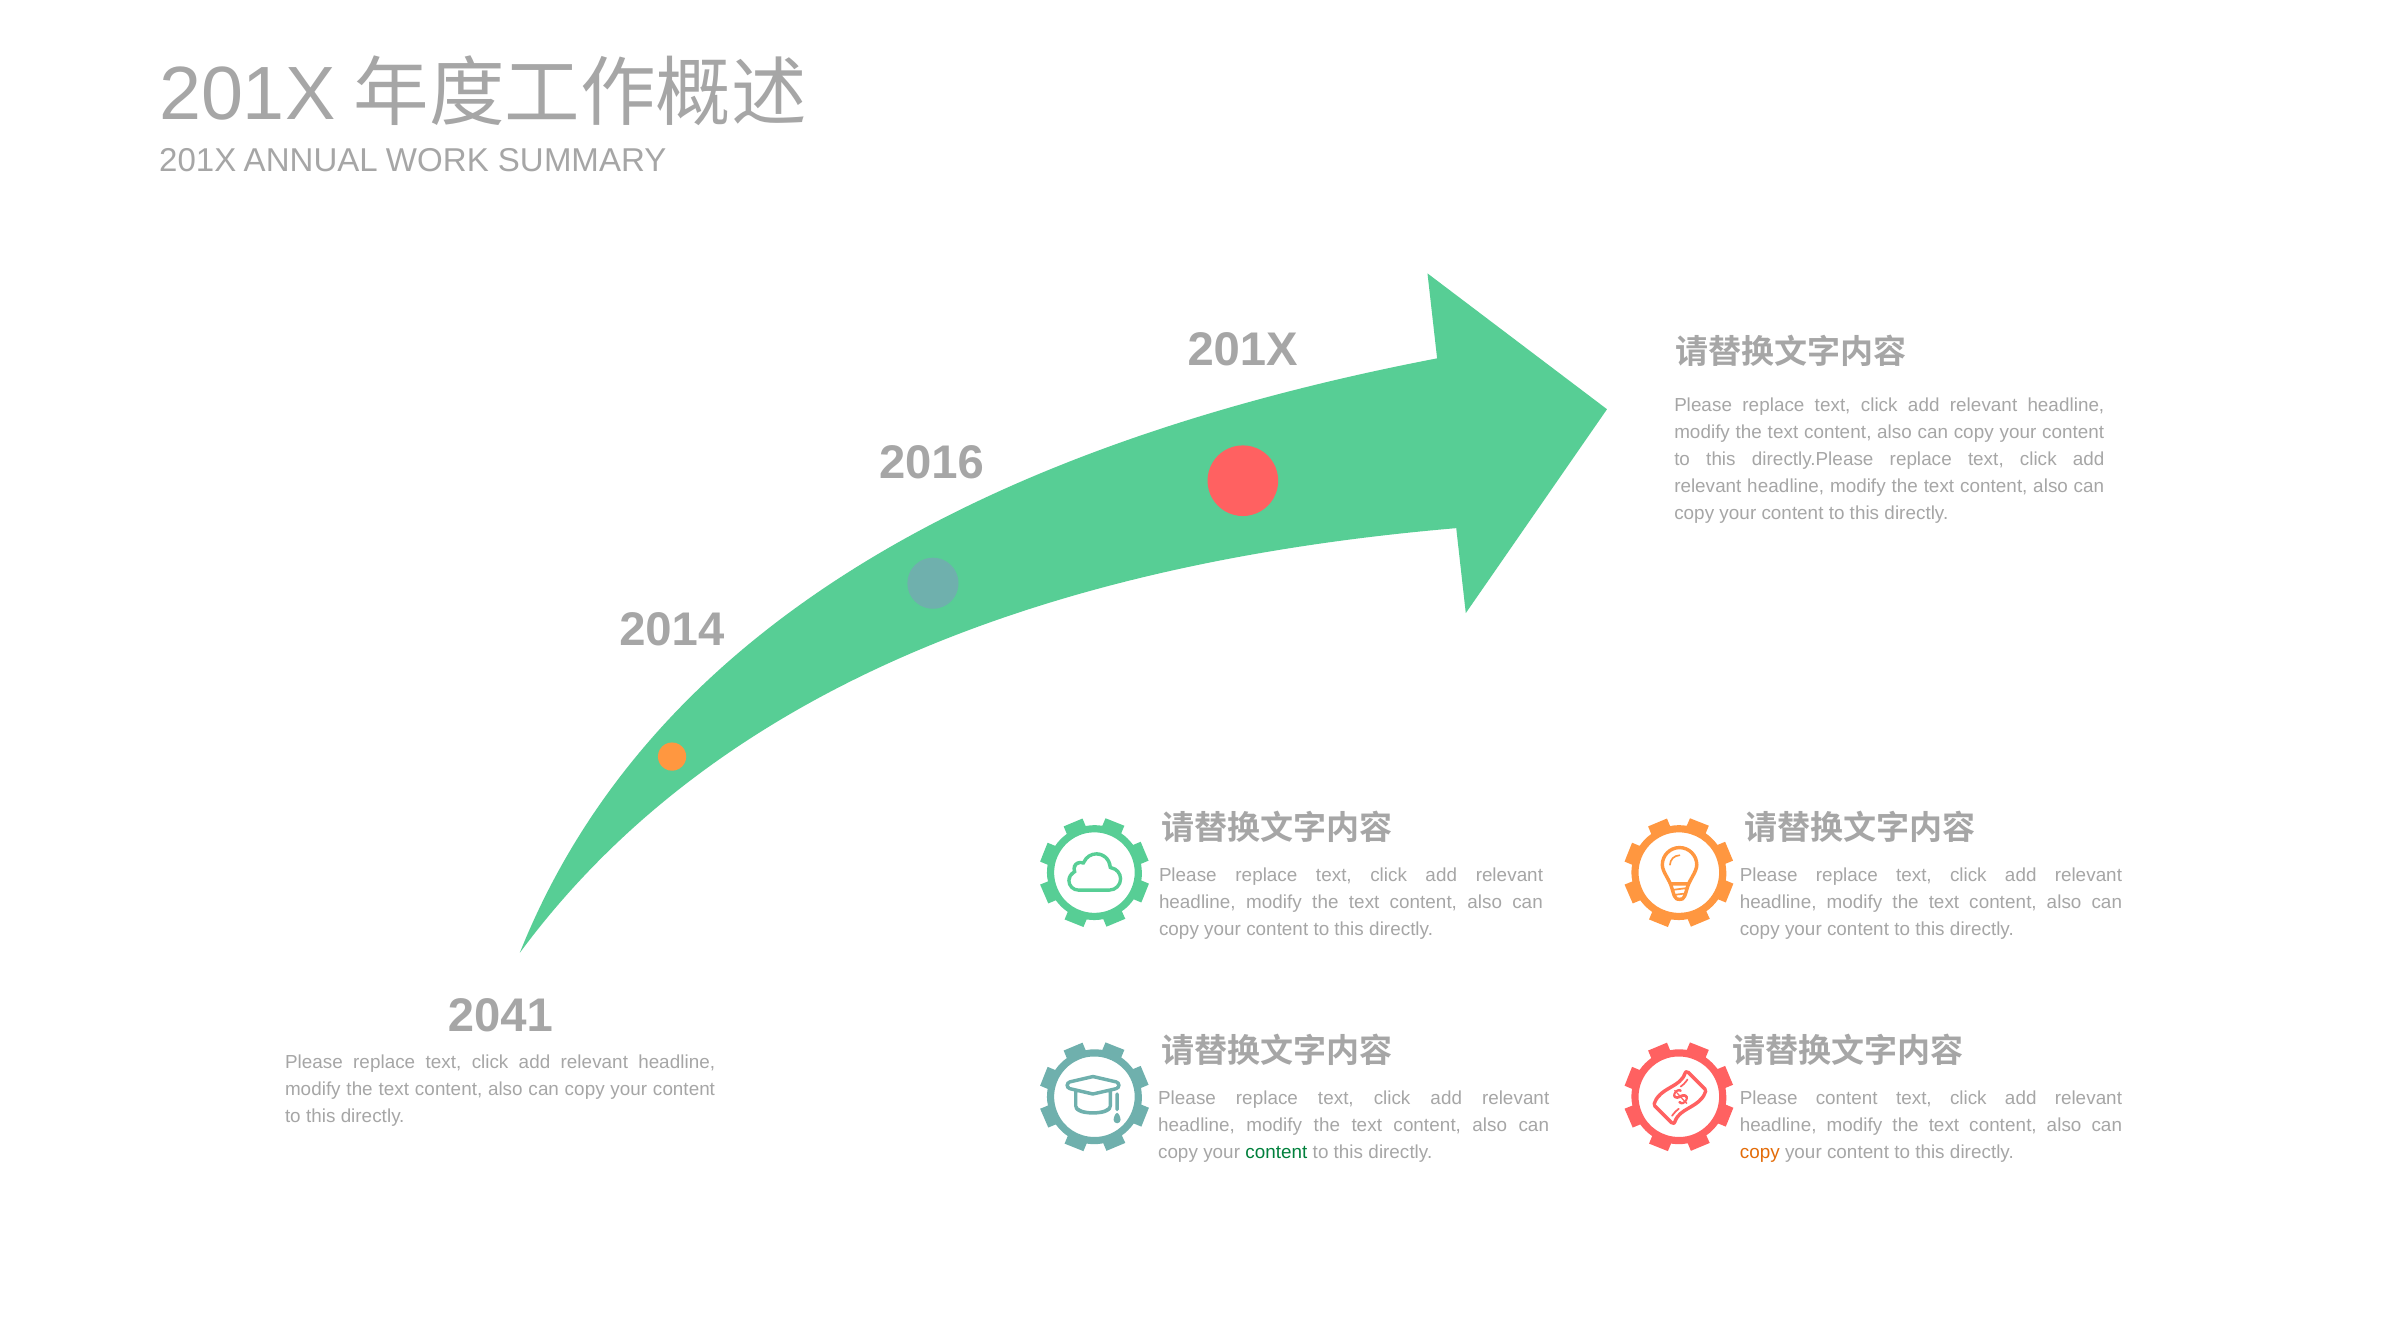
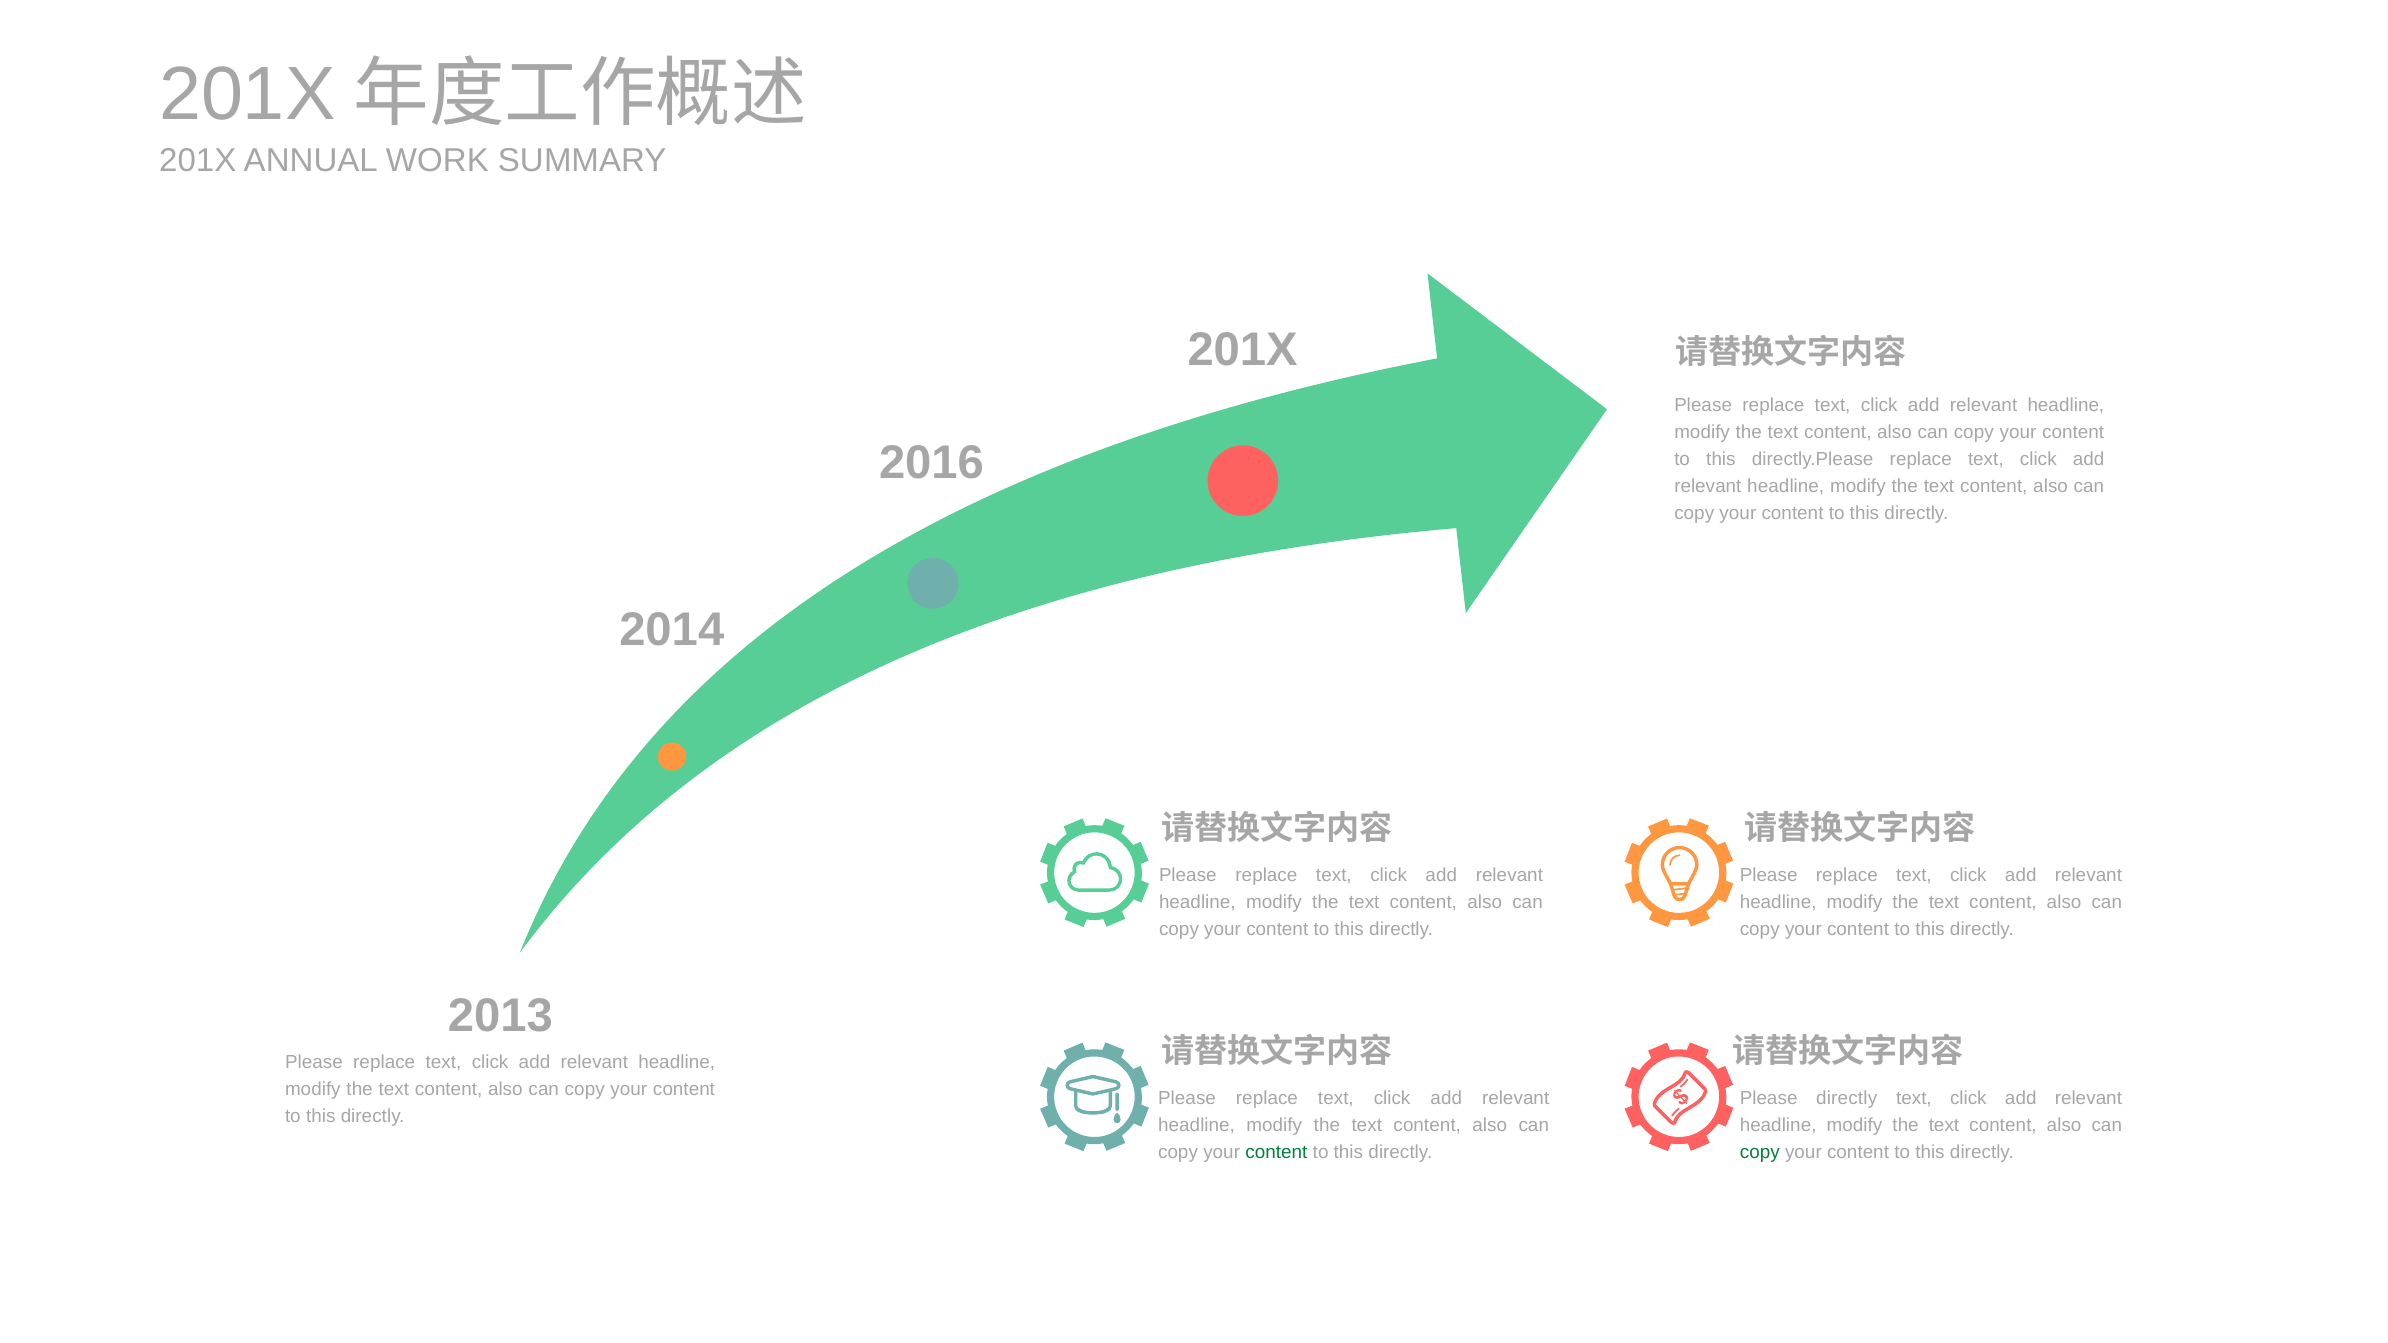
2041: 2041 -> 2013 (500, 1016)
Please content: content -> directly (1847, 1098)
copy colour: orange -> green (1760, 1153)
